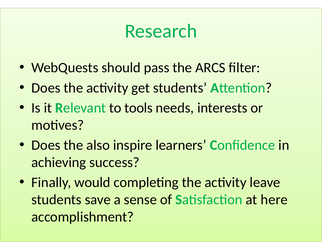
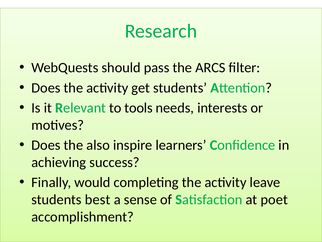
save: save -> best (98, 199)
here: here -> poet (274, 199)
